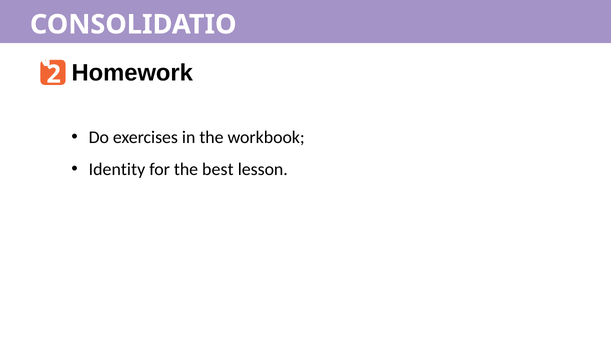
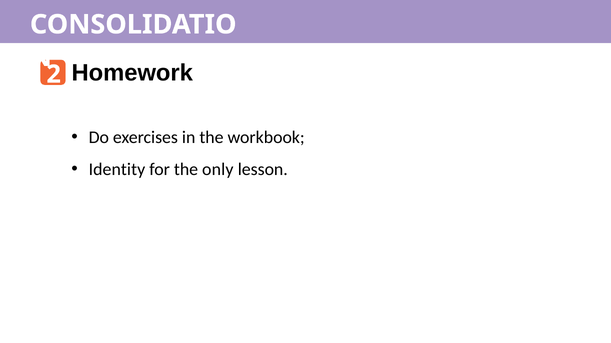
best: best -> only (218, 170)
